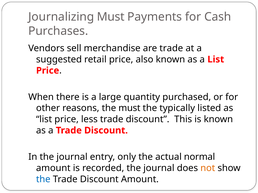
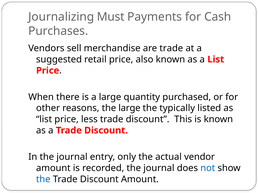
the must: must -> large (129, 108)
normal: normal -> vendor (199, 157)
not colour: orange -> blue (208, 168)
